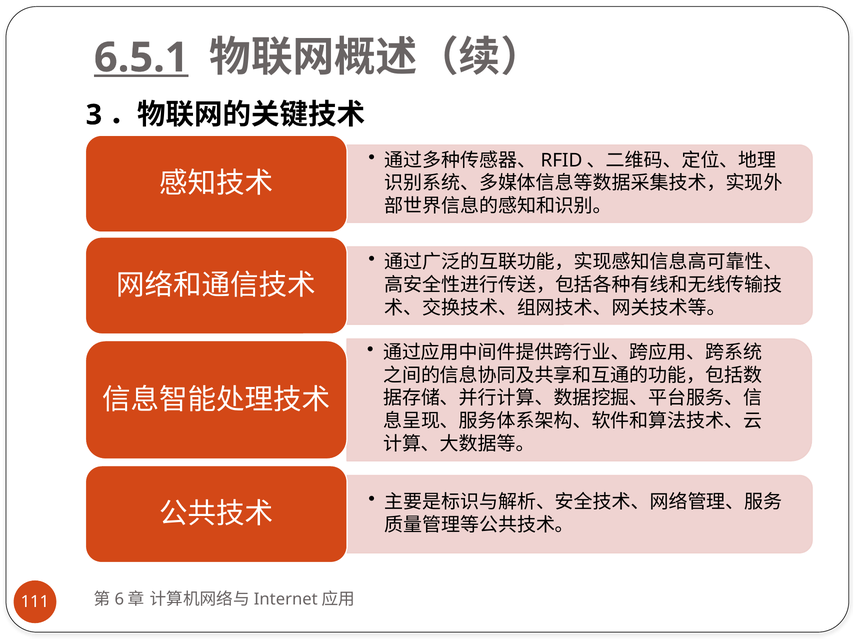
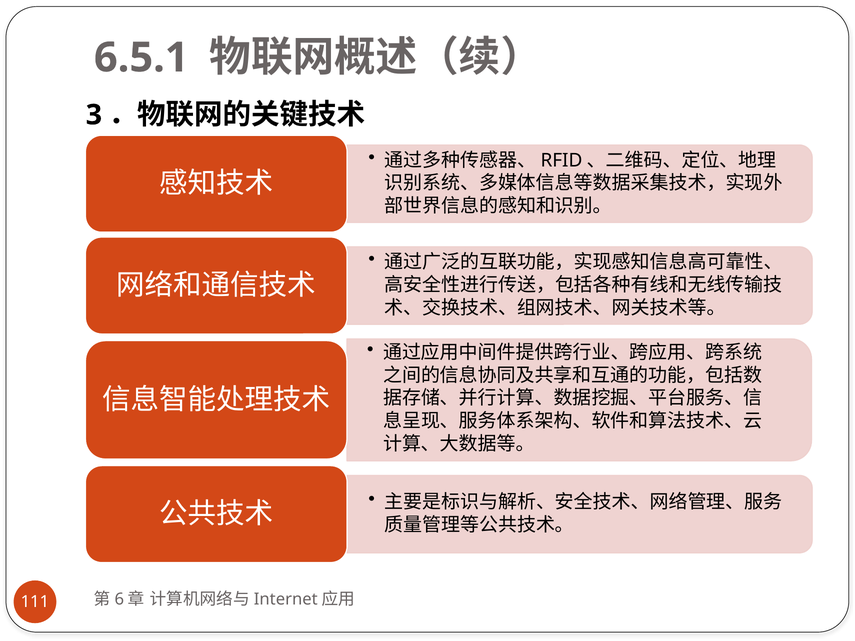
6.5.1 underline: present -> none (141, 58)
